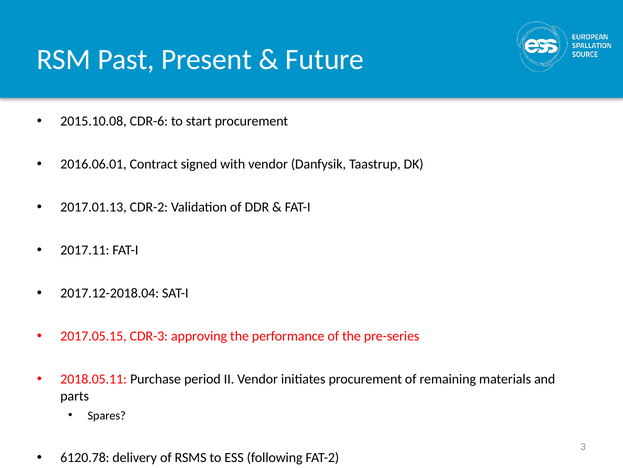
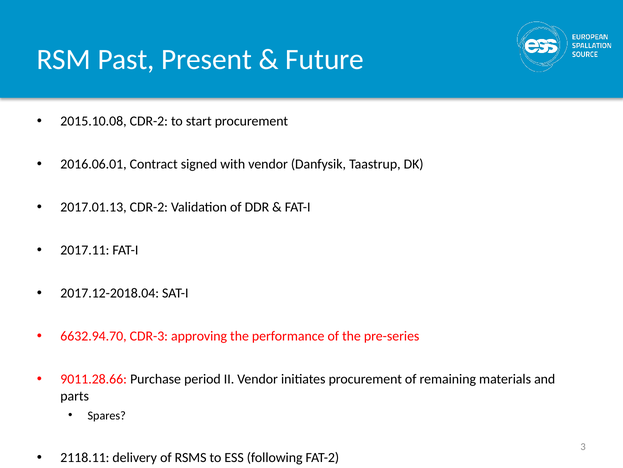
2015.10.08 CDR-6: CDR-6 -> CDR-2 (149, 121)
2017.05.15: 2017.05.15 -> 6632.94.70 (93, 336)
2018.05.11: 2018.05.11 -> 9011.28.66 (94, 379)
6120.78: 6120.78 -> 2118.11 (85, 457)
